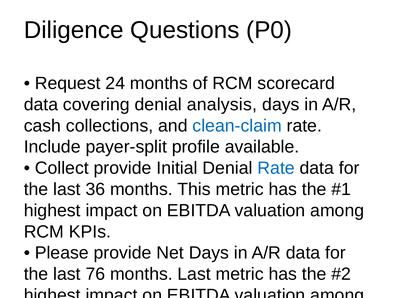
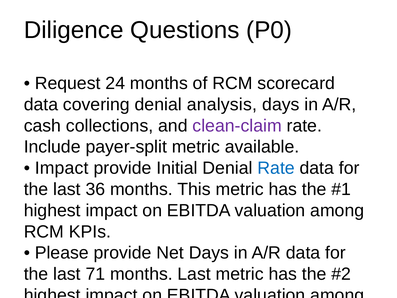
clean-claim colour: blue -> purple (237, 126)
payer-split profile: profile -> metric (196, 147)
Collect: Collect -> Impact (62, 168)
76: 76 -> 71 (95, 274)
